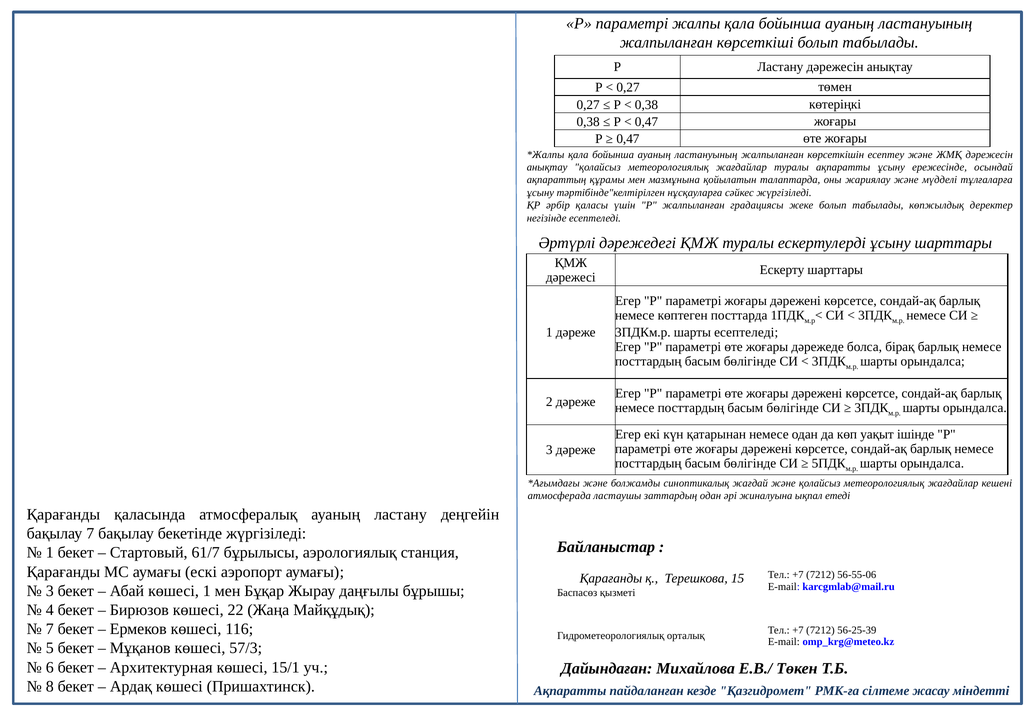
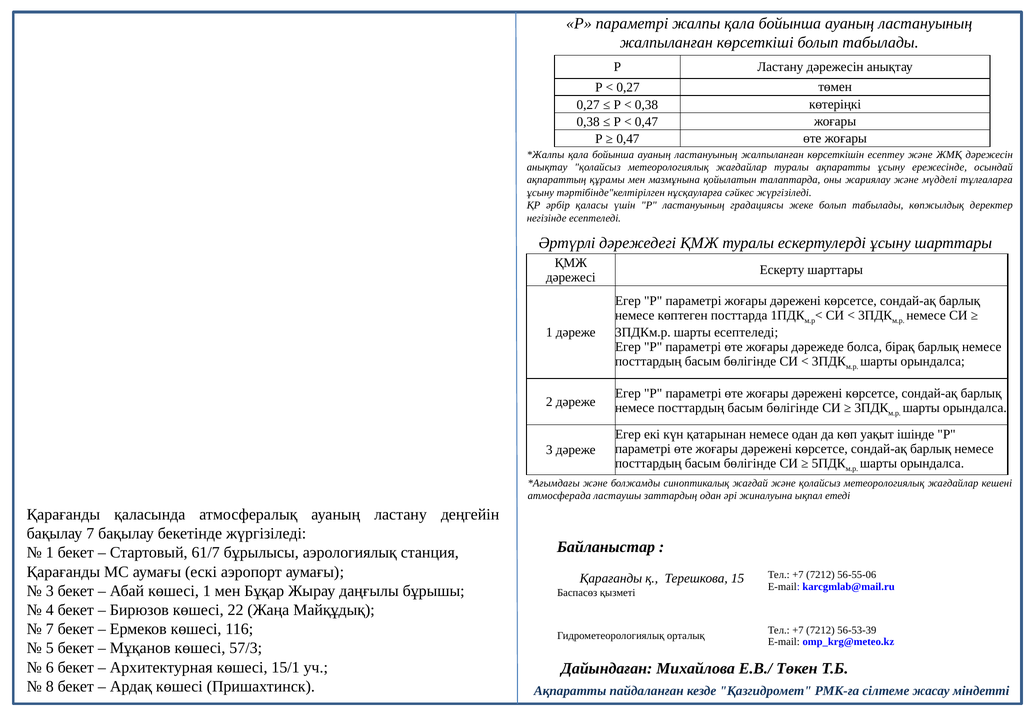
Р жалпыланған: жалпыланған -> ластануының (694, 206)
56-25-39: 56-25-39 -> 56-53-39 (857, 630)
